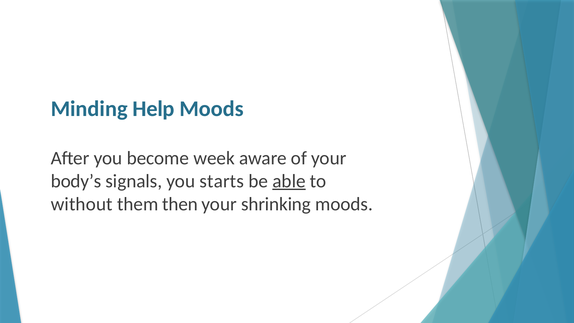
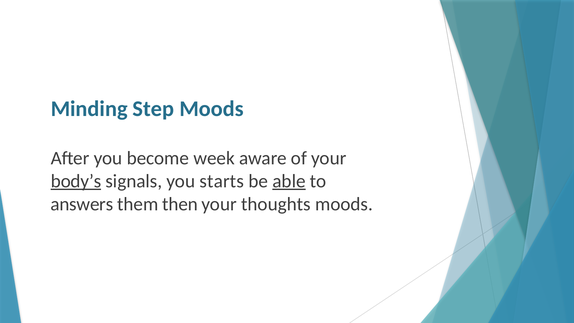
Help: Help -> Step (153, 109)
body’s underline: none -> present (76, 181)
without: without -> answers (82, 204)
shrinking: shrinking -> thoughts (276, 204)
